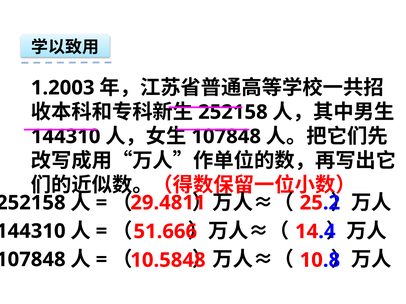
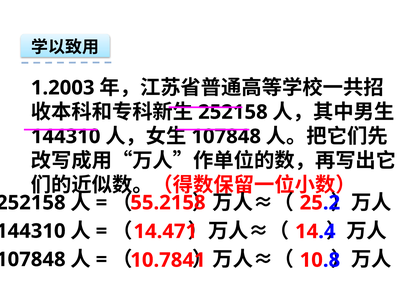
29.4811: 29.4811 -> 55.2158 (168, 203)
51.666: 51.666 -> 14.471 (165, 232)
10.5848: 10.5848 -> 10.7841 (168, 261)
